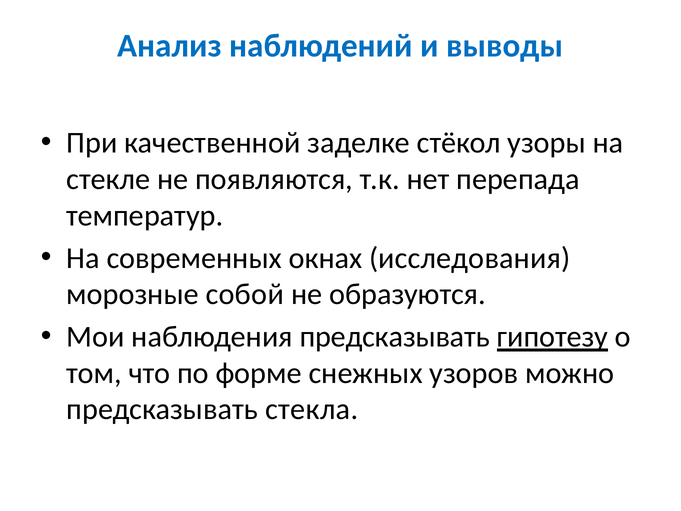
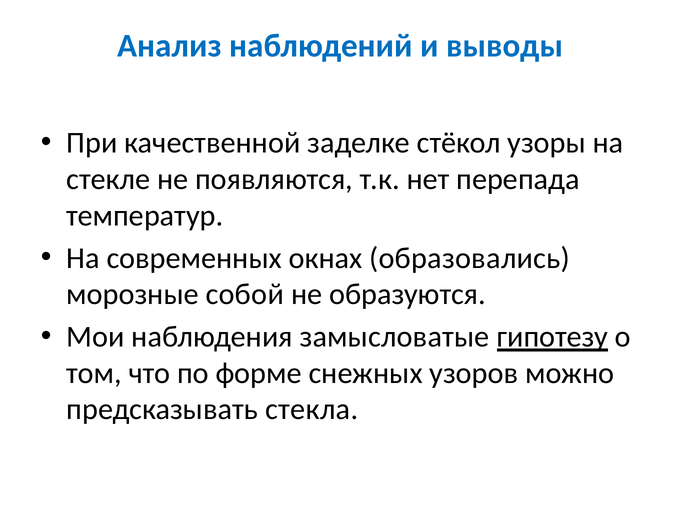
исследования: исследования -> образовались (470, 258)
наблюдения предсказывать: предсказывать -> замысловатые (395, 337)
